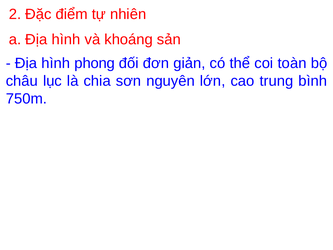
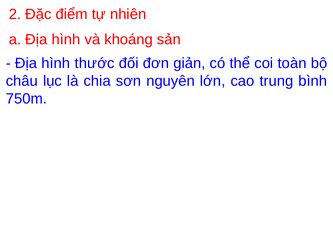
phong: phong -> thước (95, 63)
